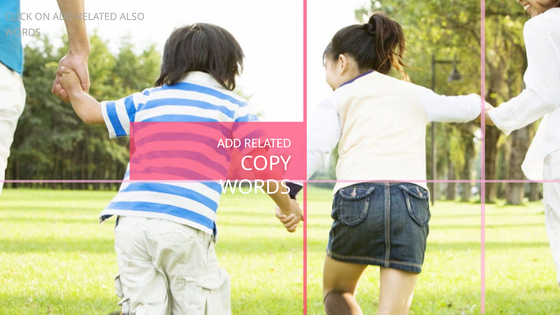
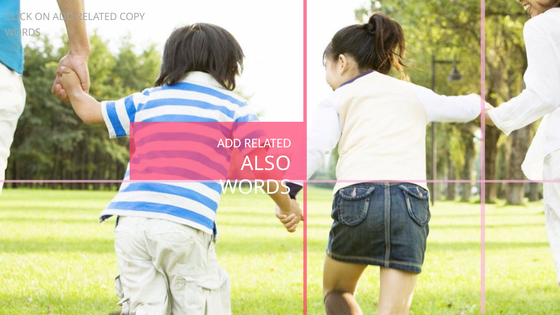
ALSO: ALSO -> COPY (132, 17)
COPY: COPY -> ALSO (266, 163)
